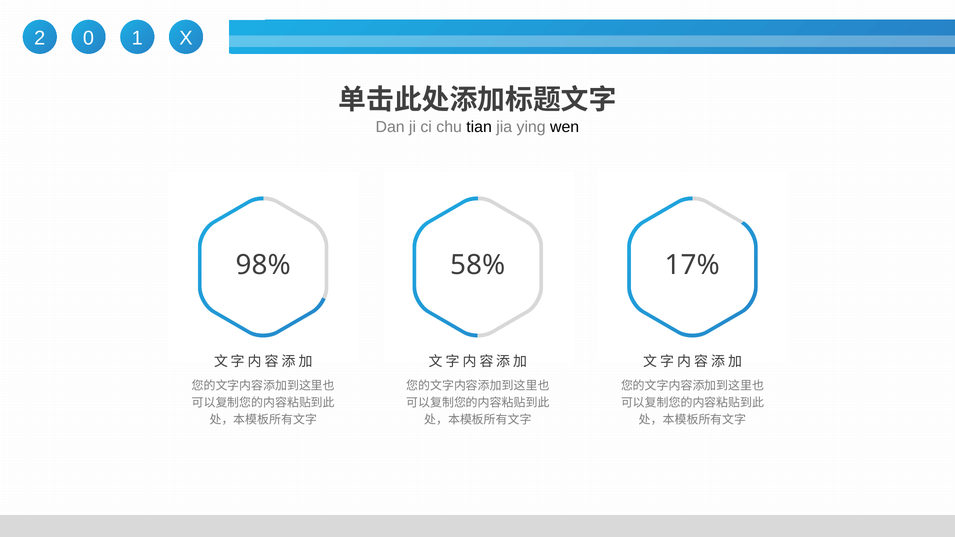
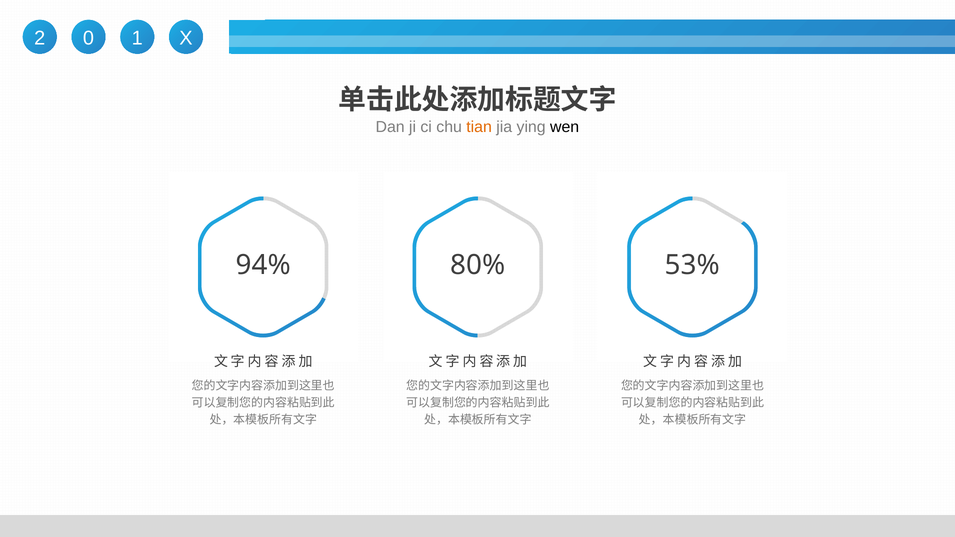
tian colour: black -> orange (479, 127)
98%: 98% -> 94% (263, 265)
58%: 58% -> 80% (478, 265)
17%: 17% -> 53% (692, 265)
